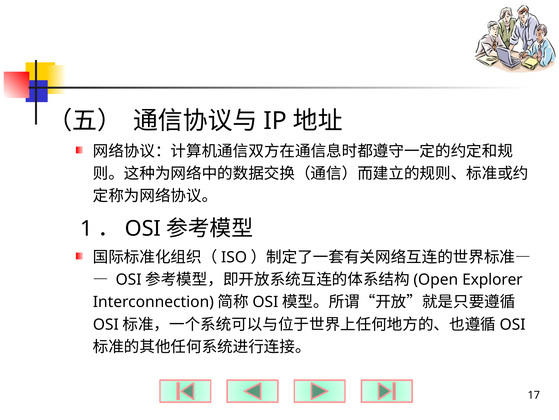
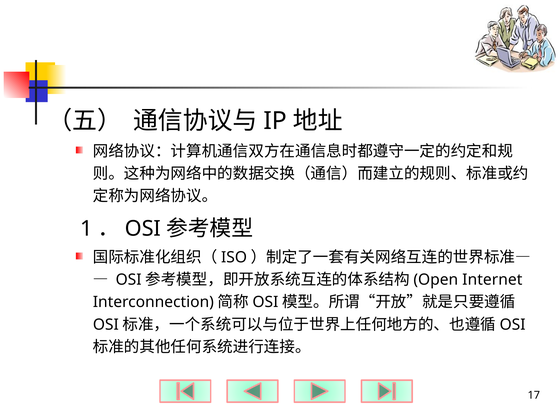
Explorer: Explorer -> Internet (492, 279)
